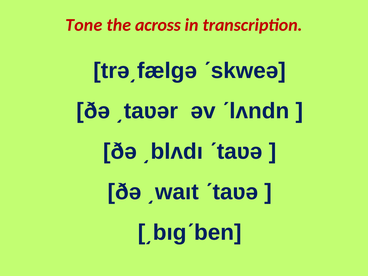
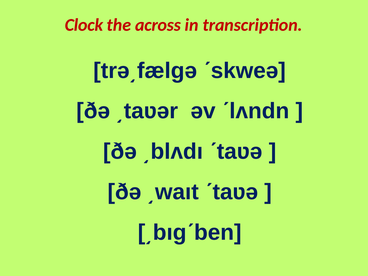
Tone: Tone -> Clock (84, 25)
